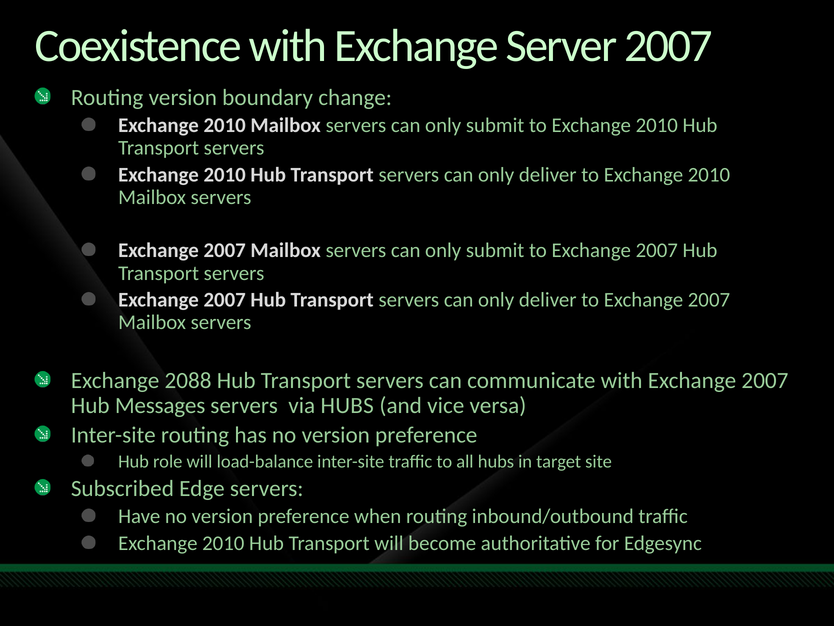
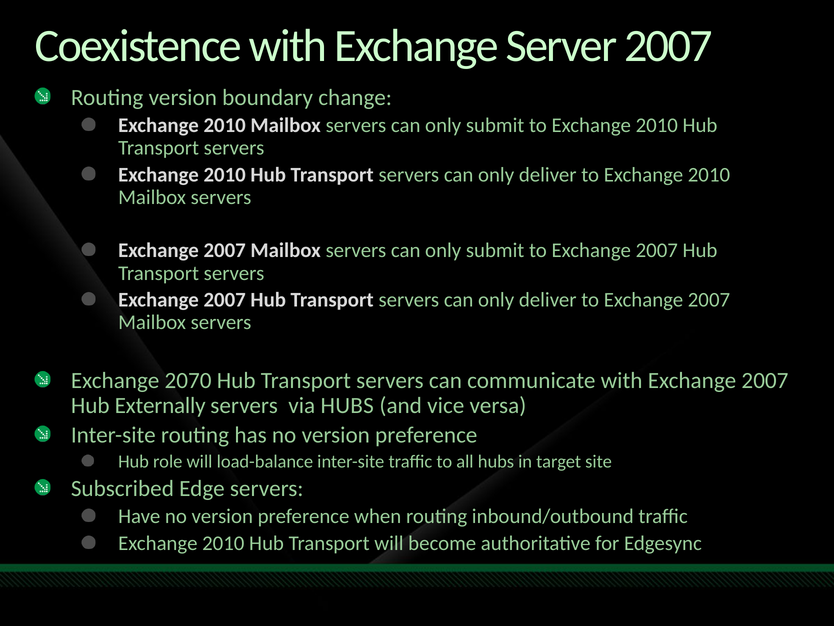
2088: 2088 -> 2070 (188, 380)
Messages: Messages -> Externally (160, 405)
